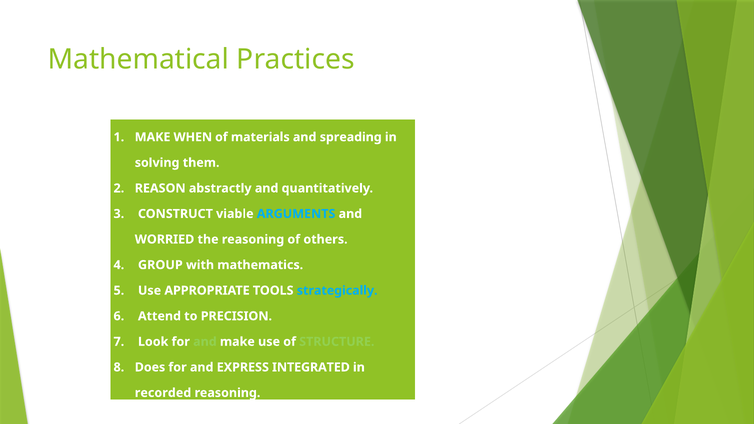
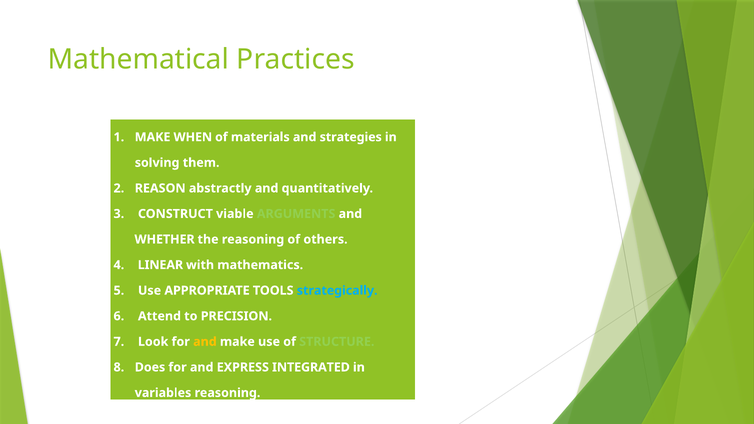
spreading: spreading -> strategies (351, 137)
ARGUMENTS colour: light blue -> light green (296, 214)
WORRIED: WORRIED -> WHETHER (165, 239)
GROUP: GROUP -> LINEAR (160, 265)
and colour: light green -> yellow (205, 342)
recorded: recorded -> variables (163, 393)
